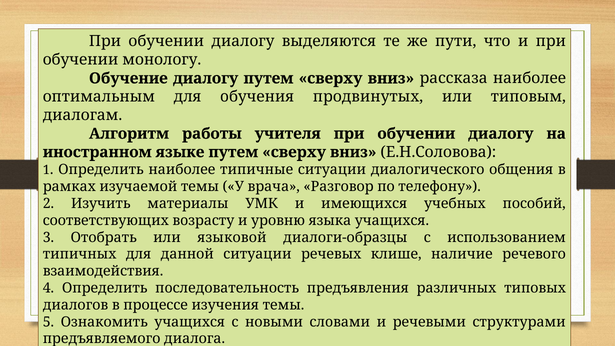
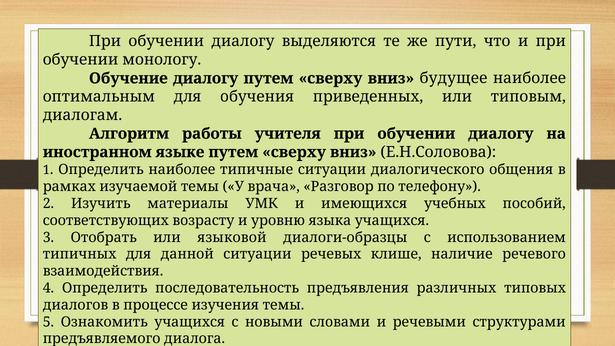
рассказа: рассказа -> будущее (453, 78)
продвинутых: продвинутых -> приведенных (368, 97)
